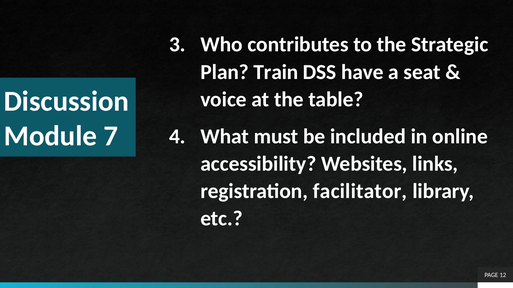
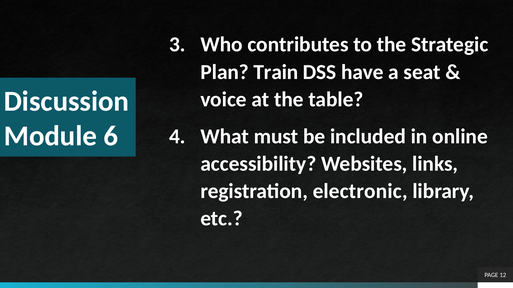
7: 7 -> 6 (111, 136)
facilitator: facilitator -> electronic (360, 191)
